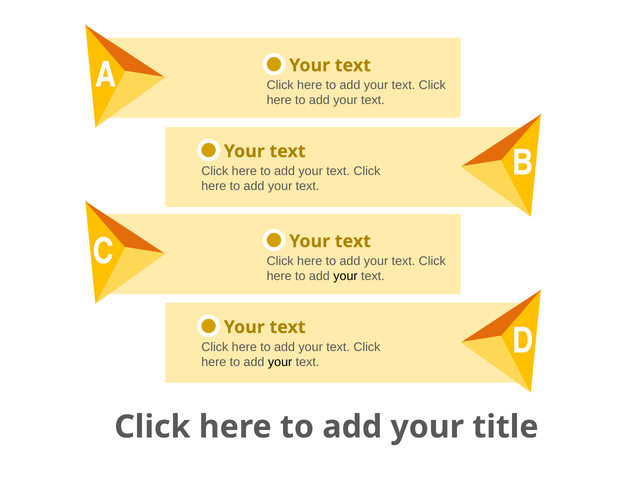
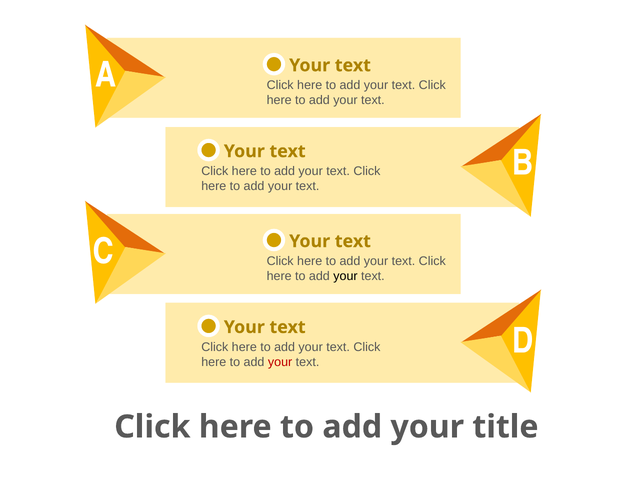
your colour: black -> red (280, 362)
